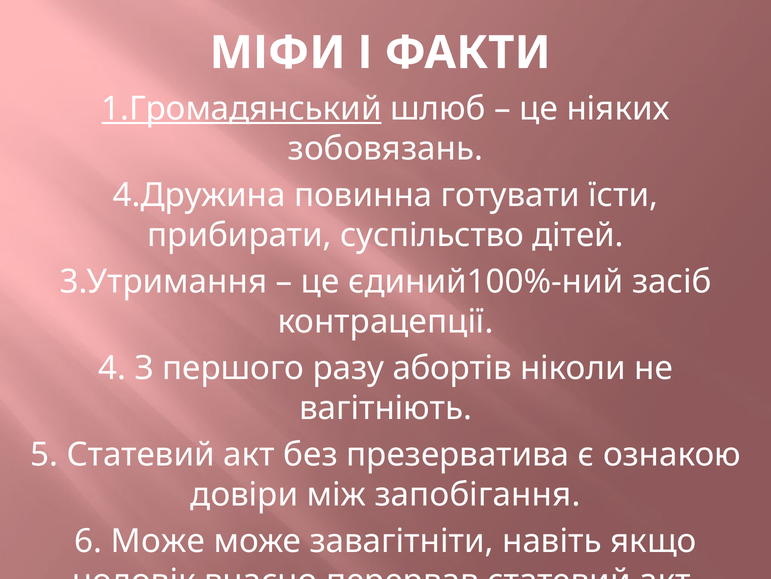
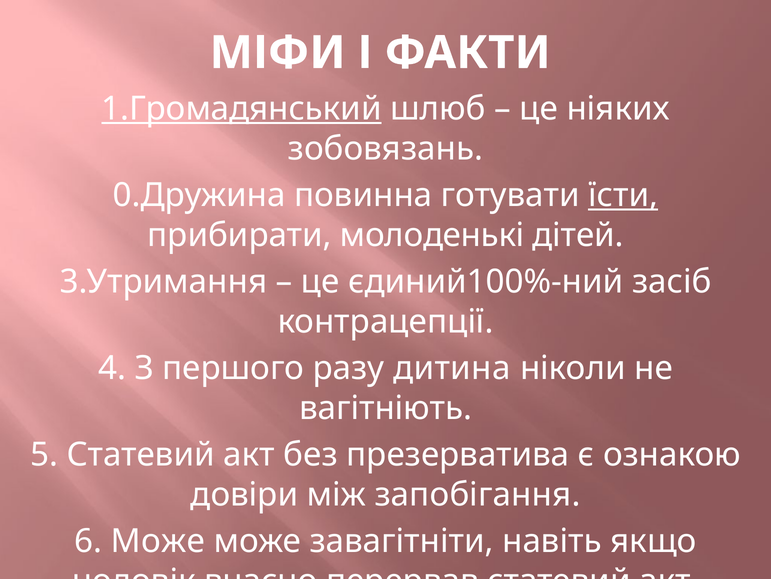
4.Дружина: 4.Дружина -> 0.Дружина (199, 195)
їсти underline: none -> present (623, 195)
суспільство: суспільство -> молоденькі (432, 235)
абортів: абортів -> дитина (452, 368)
